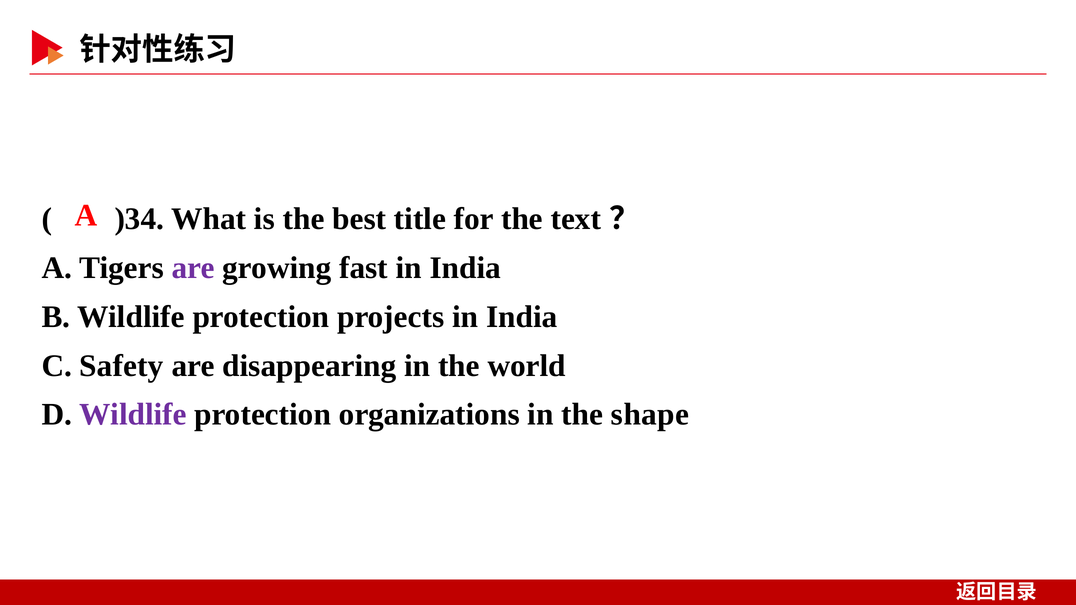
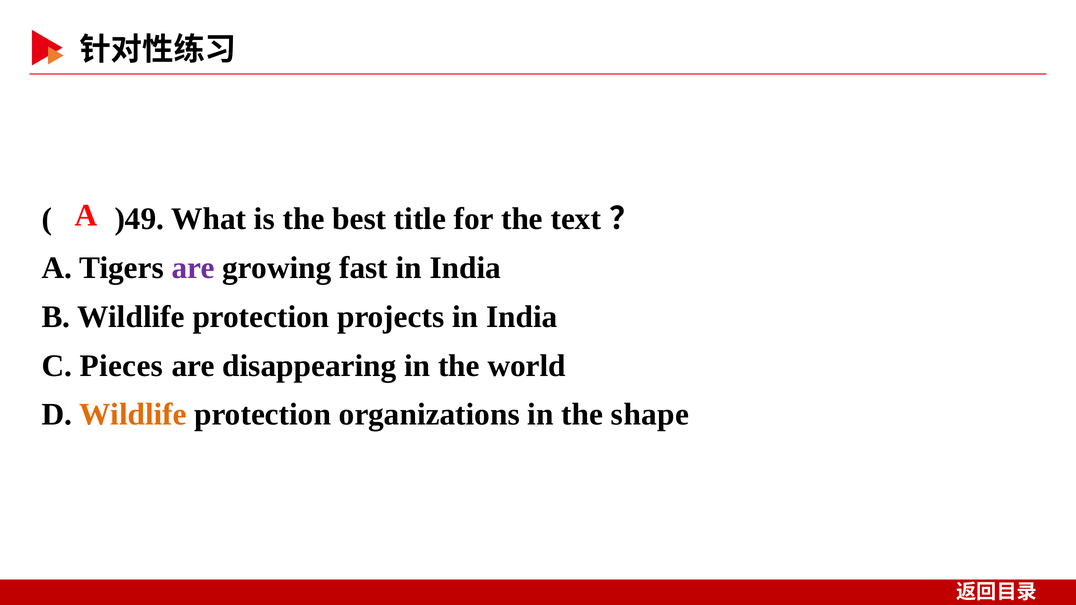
)34: )34 -> )49 (139, 219)
Safety: Safety -> Pieces (121, 366)
Wildlife colour: purple -> orange (133, 415)
